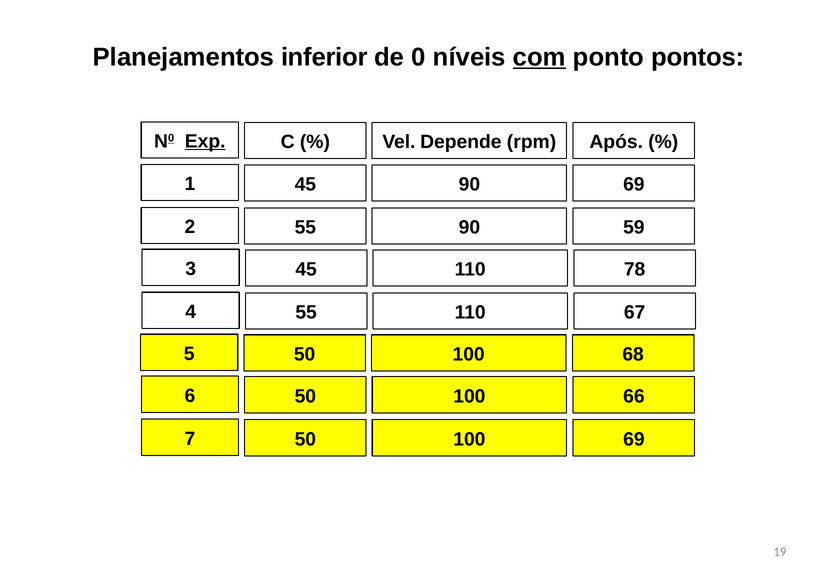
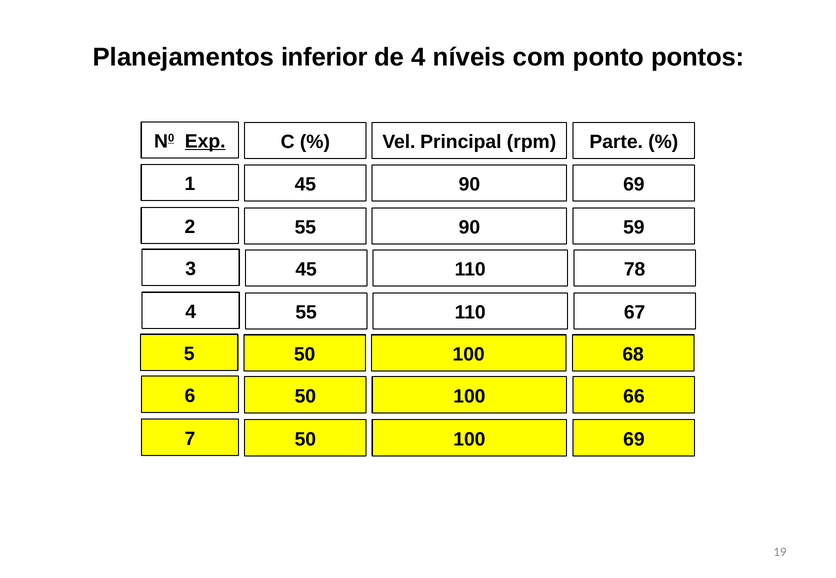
de 0: 0 -> 4 (419, 57)
com underline: present -> none (539, 57)
Depende: Depende -> Principal (461, 142)
Após: Após -> Parte (616, 142)
